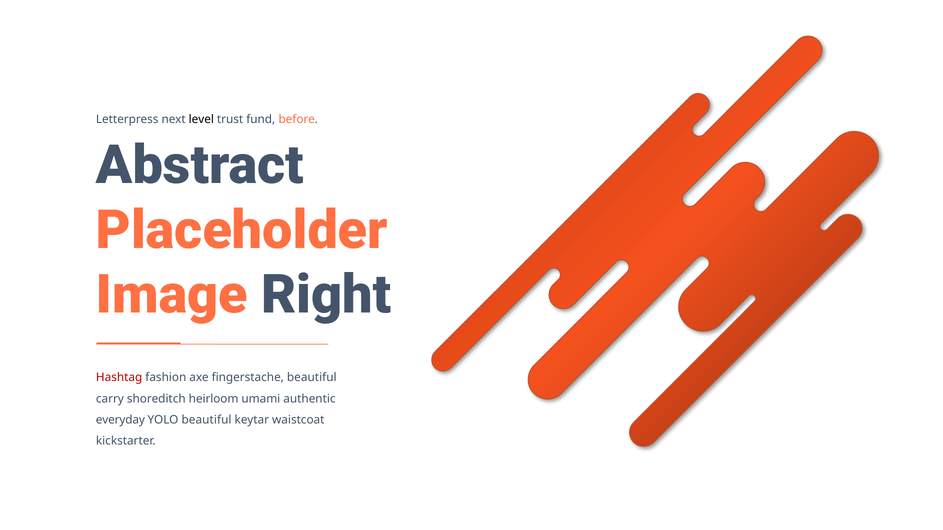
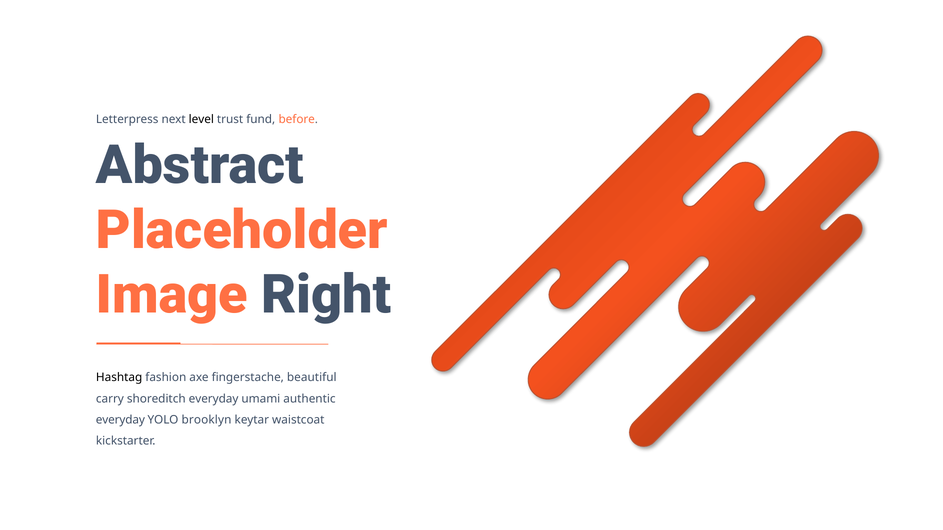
Hashtag colour: red -> black (119, 378)
shoreditch heirloom: heirloom -> everyday (214, 399)
YOLO beautiful: beautiful -> brooklyn (207, 420)
